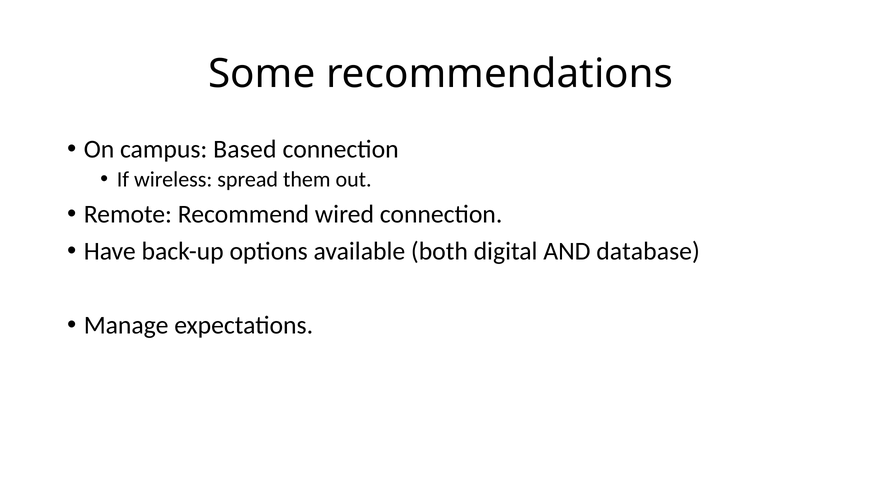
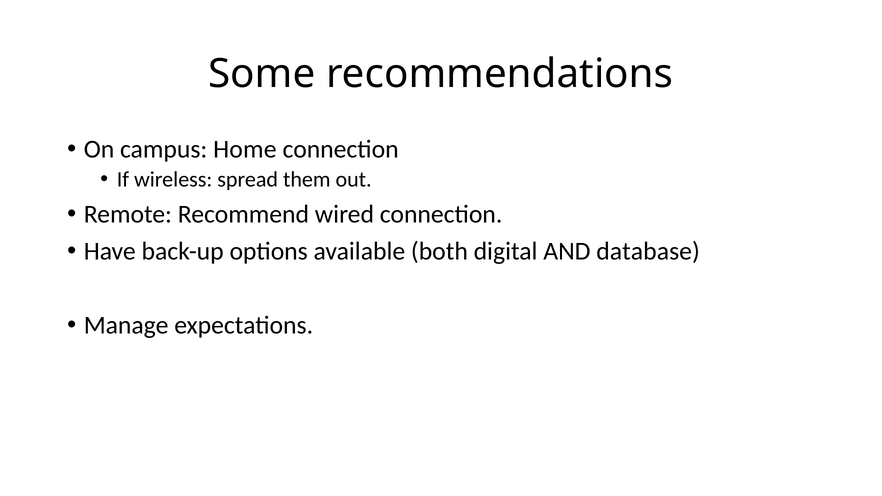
Based: Based -> Home (245, 149)
